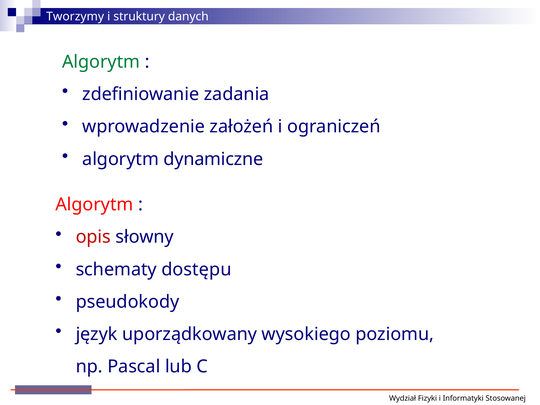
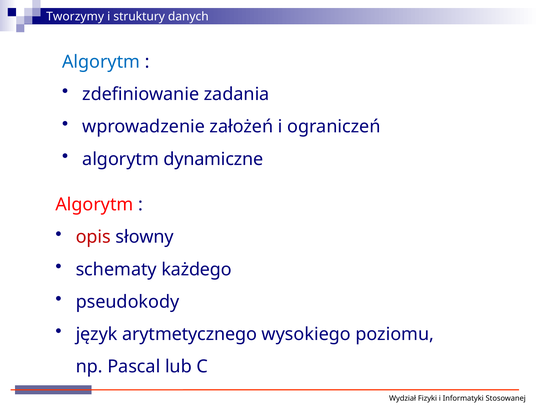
Algorytm colour: green -> blue (101, 62)
dostępu: dostępu -> każdego (197, 269)
uporządkowany: uporządkowany -> arytmetycznego (190, 334)
